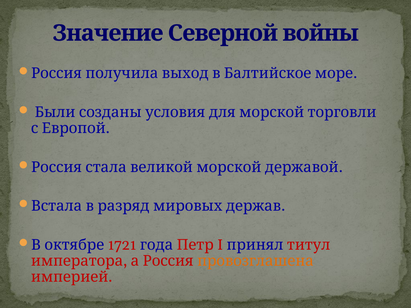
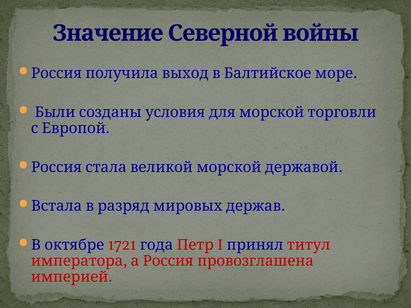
провозглашена colour: orange -> red (256, 261)
